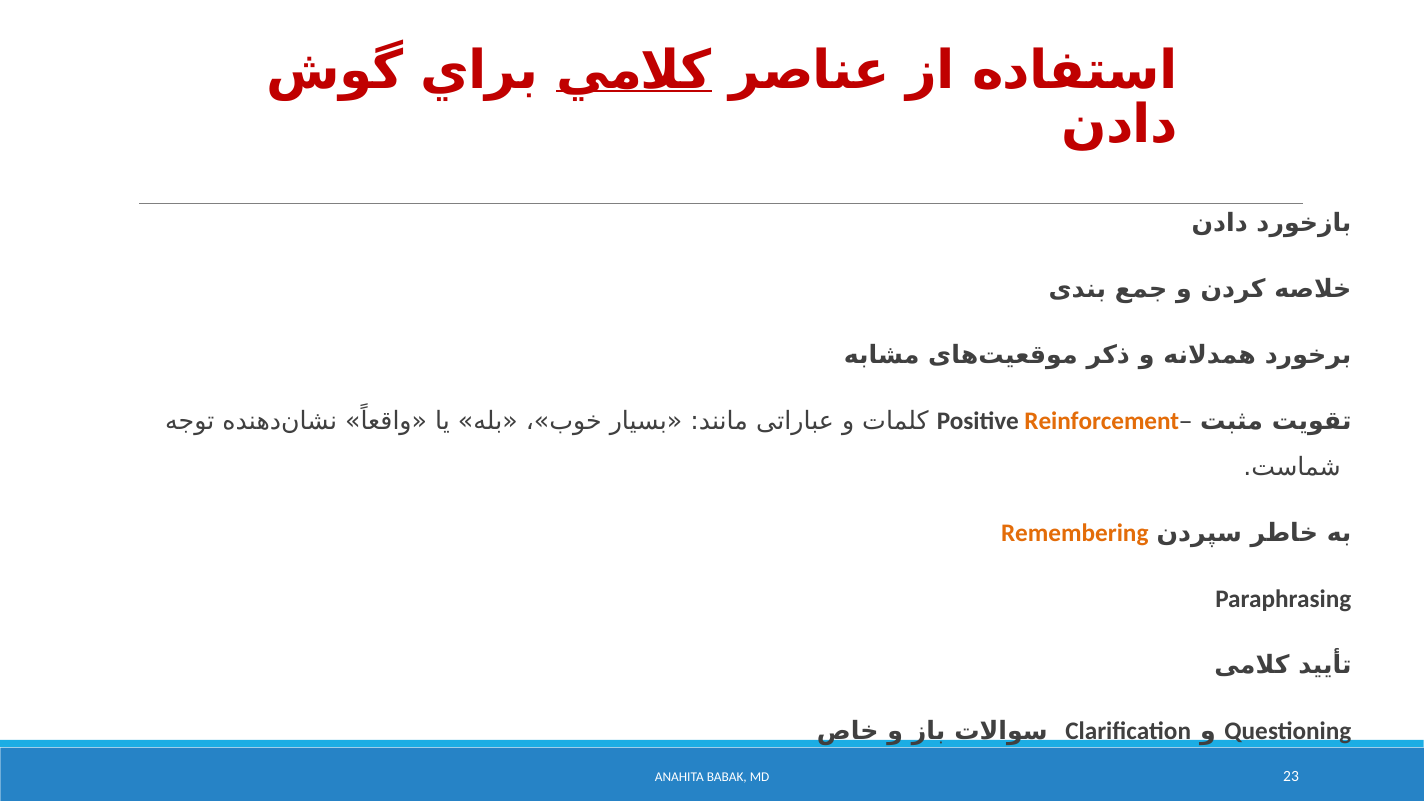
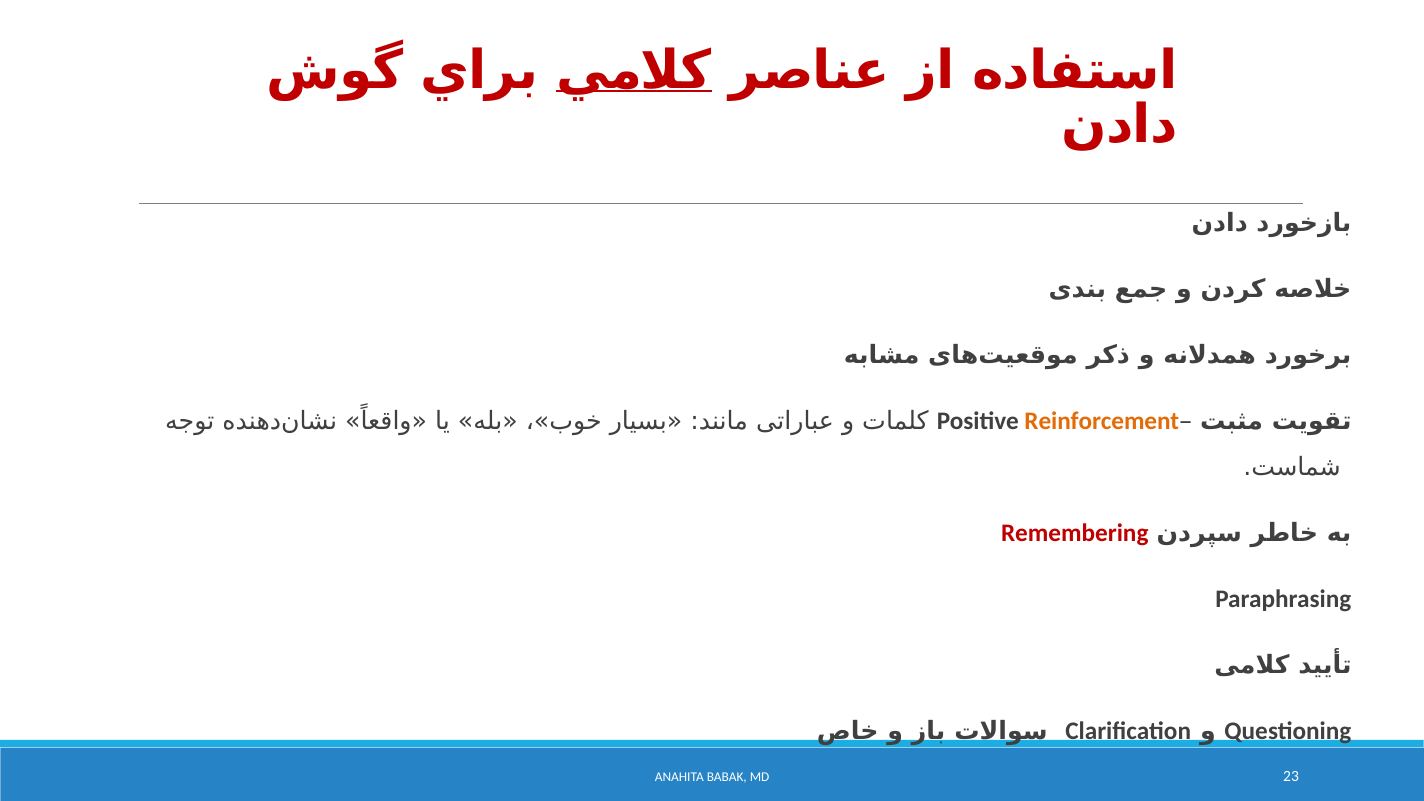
Remembering colour: orange -> red (1075, 533)
